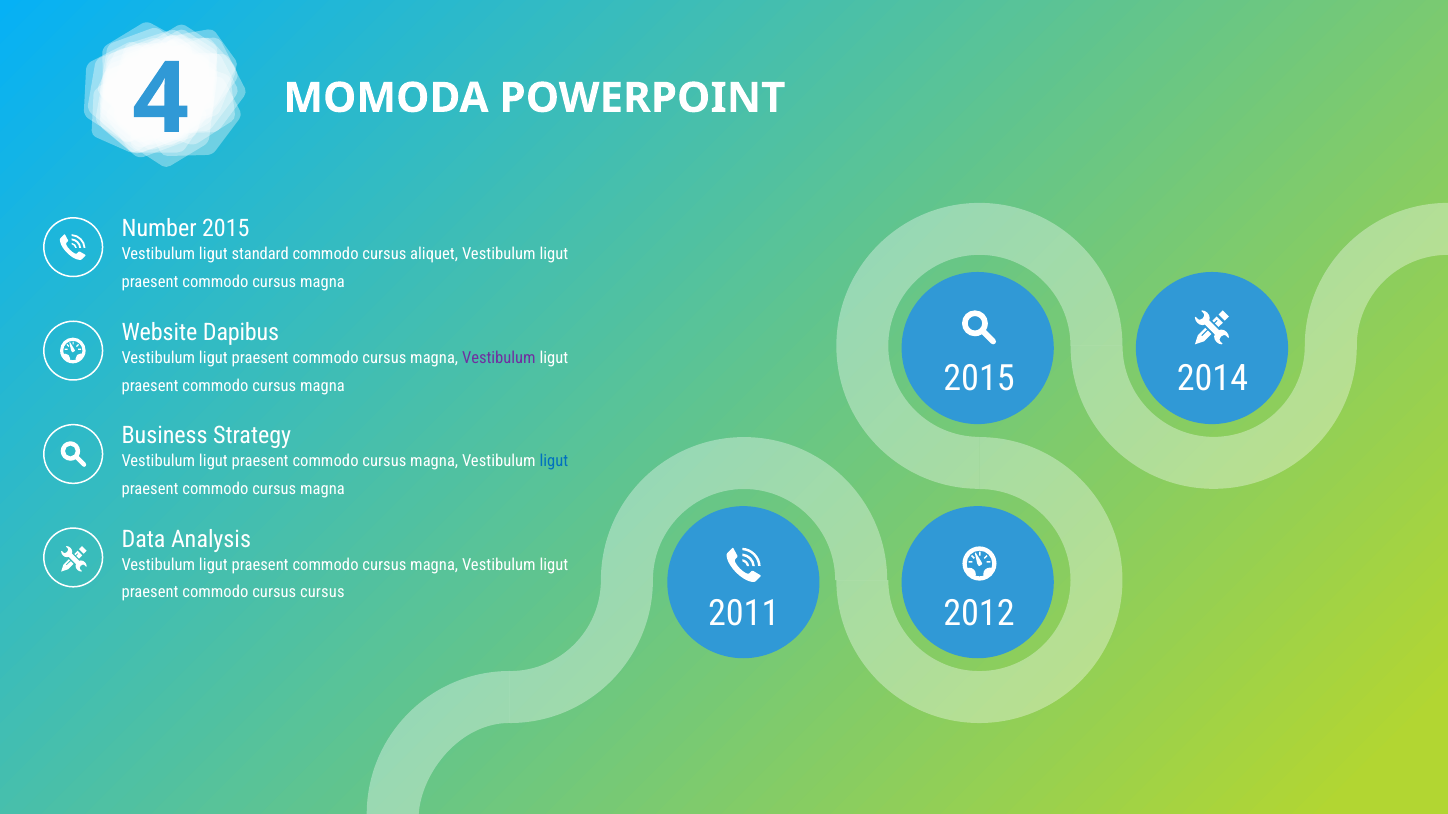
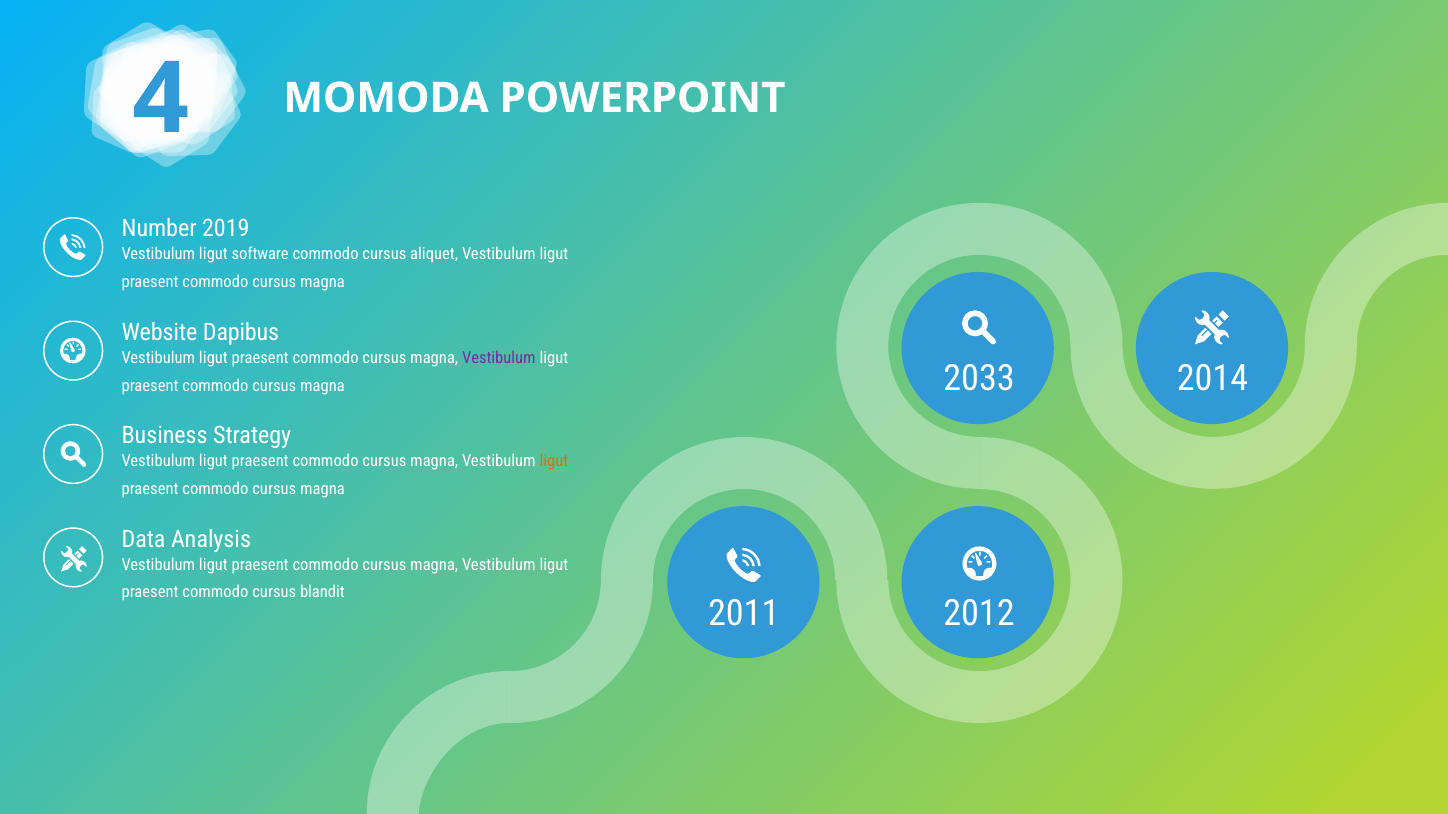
Number 2015: 2015 -> 2019 (226, 229)
standard: standard -> software (260, 254)
2015: 2015 -> 2033 (979, 378)
ligut colour: blue -> orange (554, 461)
cursus cursus: cursus -> blandit (322, 593)
